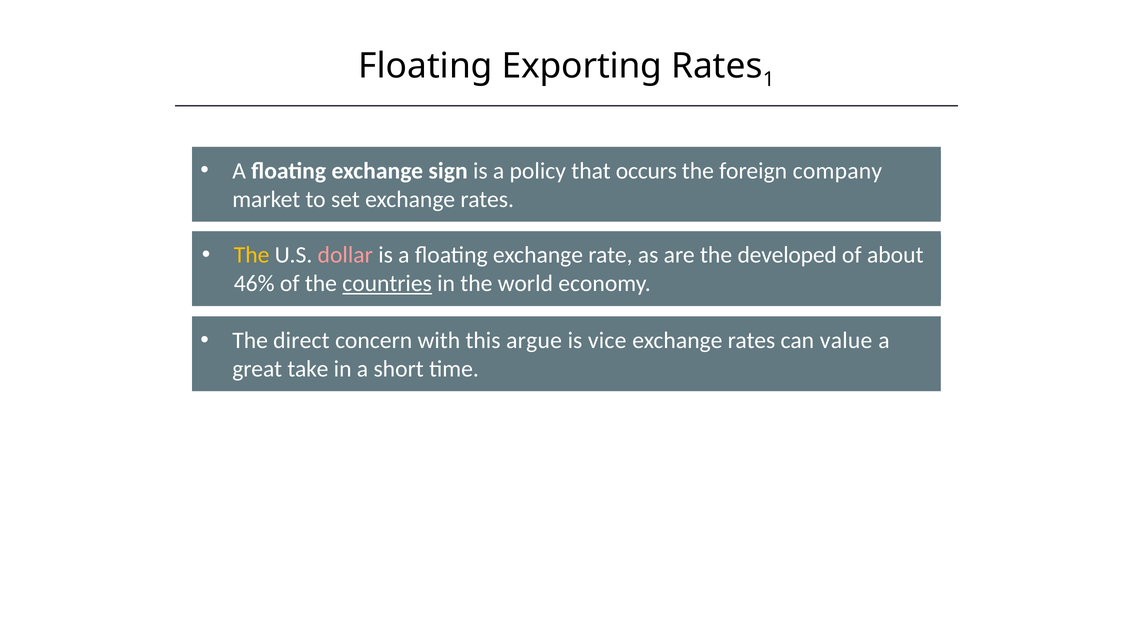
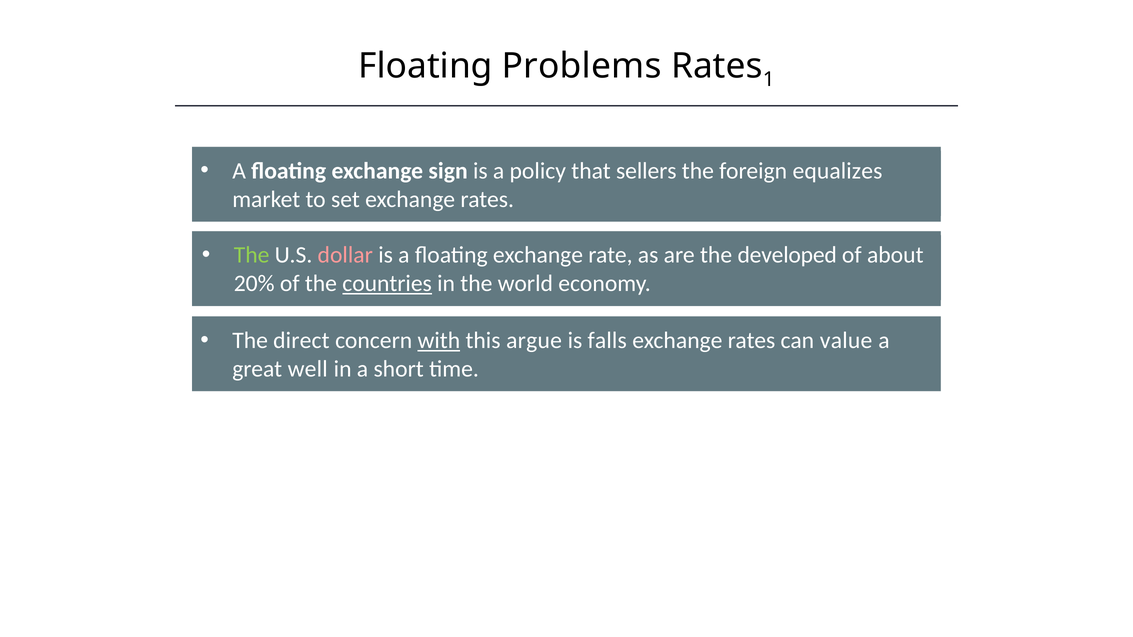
Exporting: Exporting -> Problems (582, 66)
occurs: occurs -> sellers (646, 171)
company: company -> equalizes (837, 171)
The colour: yellow -> light green (252, 255)
46%: 46% -> 20% (254, 284)
with underline: none -> present (439, 341)
vice: vice -> falls (607, 341)
take: take -> well (308, 369)
